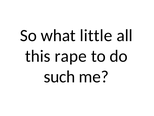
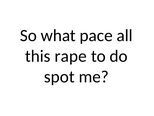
little: little -> pace (96, 35)
such: such -> spot (59, 76)
